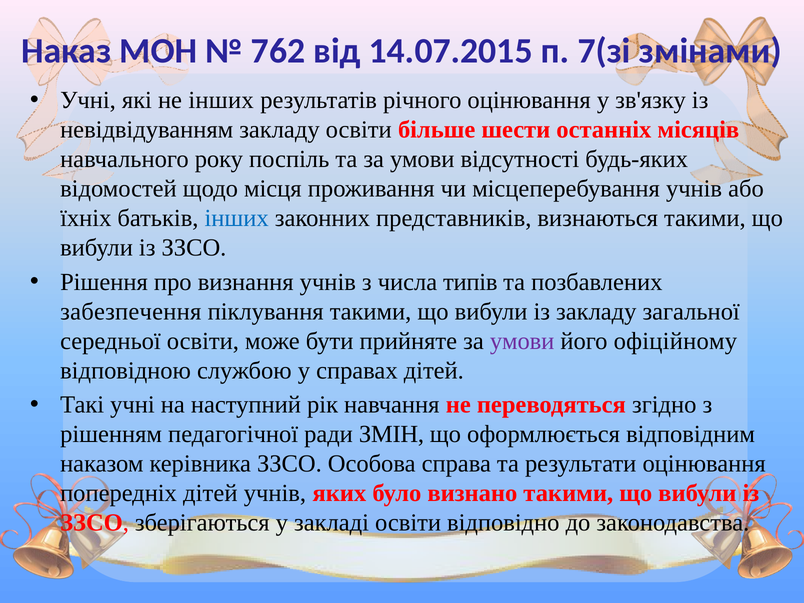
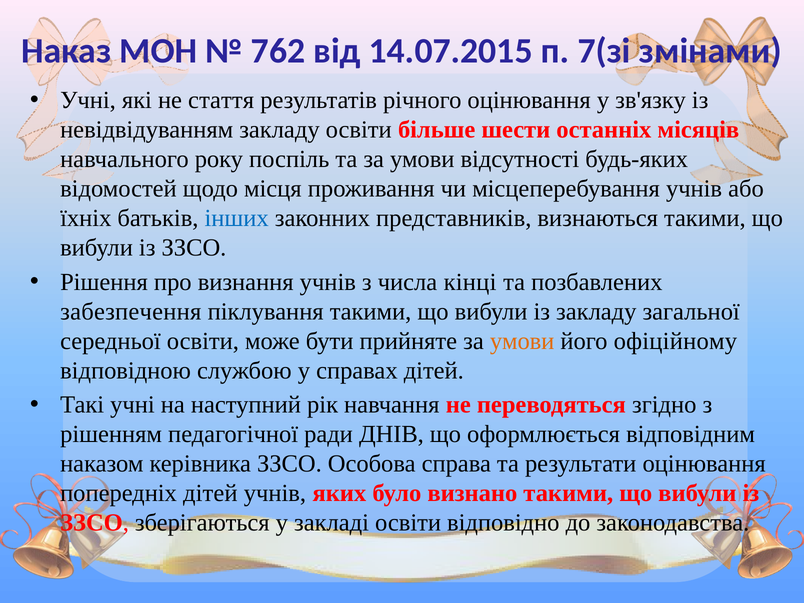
не інших: інших -> стаття (221, 100)
типів: типів -> кінці (470, 282)
умови colour: purple -> orange (522, 341)
ЗМІН: ЗМІН -> ДНІВ (391, 434)
